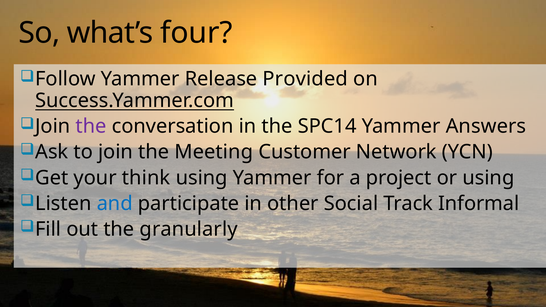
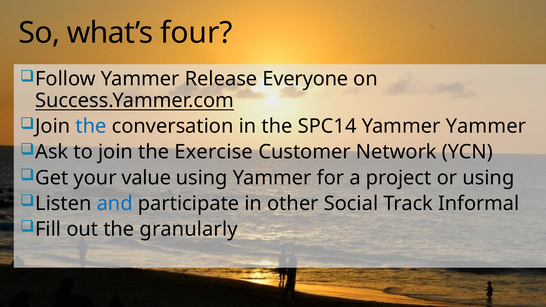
Provided: Provided -> Everyone (305, 79)
the colour: purple -> blue (91, 126)
Yammer Answers: Answers -> Yammer (486, 126)
Meeting: Meeting -> Exercise (214, 152)
think: think -> value (146, 178)
